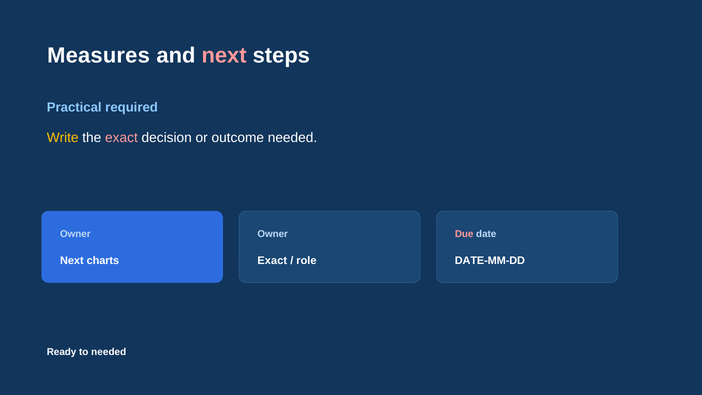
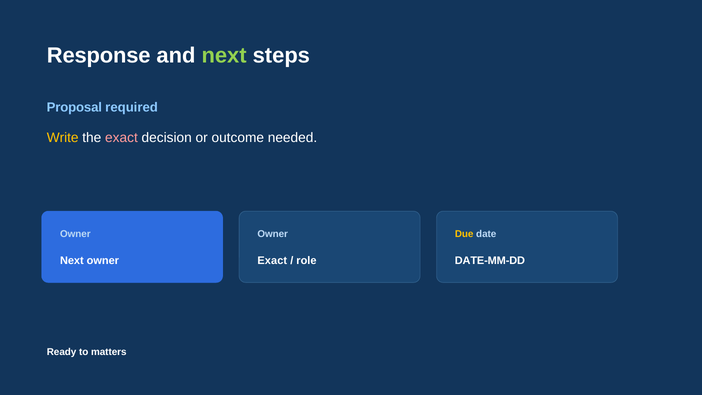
Measures: Measures -> Response (99, 56)
next colour: pink -> light green (224, 56)
Practical: Practical -> Proposal (74, 107)
Due colour: pink -> yellow (464, 234)
Next charts: charts -> owner (103, 261)
to needed: needed -> matters (109, 352)
